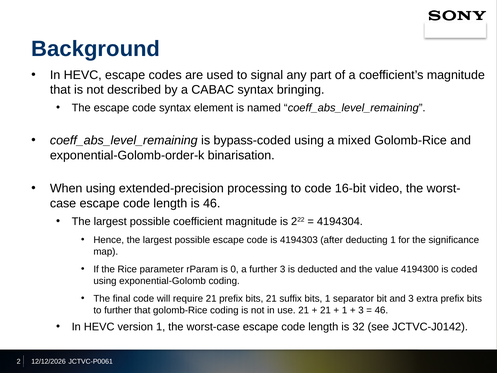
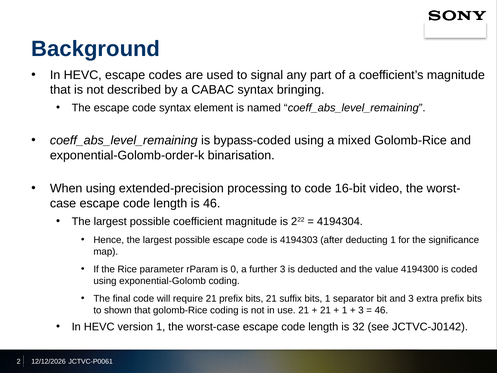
to further: further -> shown (118, 310)
